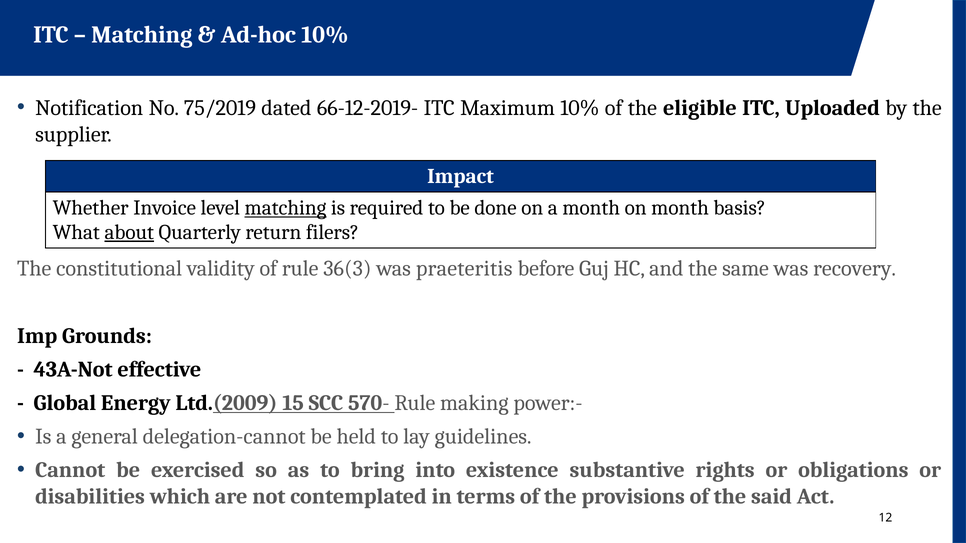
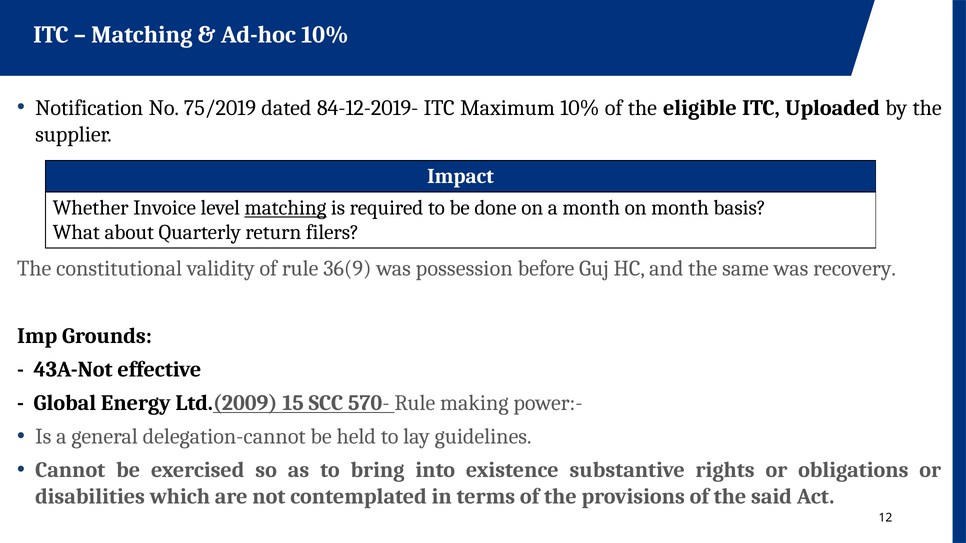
66-12-2019-: 66-12-2019- -> 84-12-2019- (368, 108)
about underline: present -> none (129, 232)
36(3: 36(3 -> 36(9 (347, 269)
praeteritis: praeteritis -> possession (464, 269)
